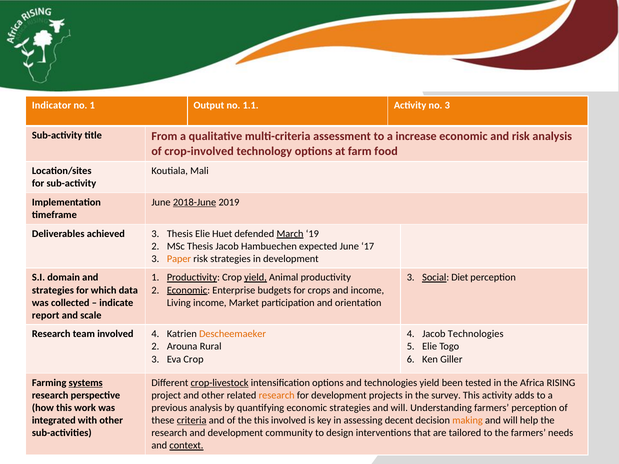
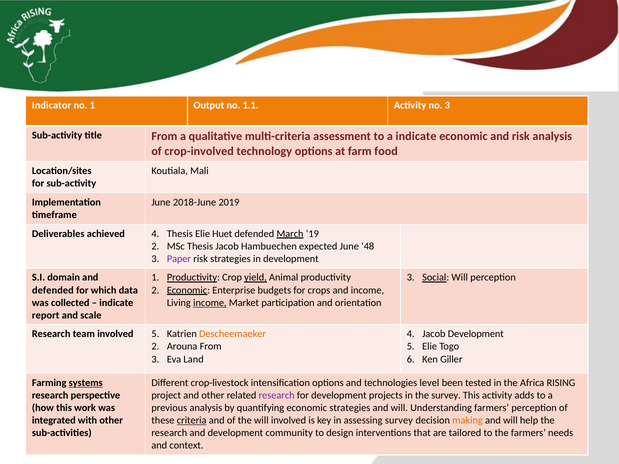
a increase: increase -> indicate (416, 137)
2018-June underline: present -> none (195, 202)
achieved 3: 3 -> 4 (155, 234)
17: 17 -> 48 (368, 246)
Paper colour: orange -> purple (179, 259)
Social Diet: Diet -> Will (460, 278)
strategies: strategies -> defended (53, 290)
income underline: none -> present (210, 303)
involved 4: 4 -> 5 (155, 334)
Jacob Technologies: Technologies -> Development (476, 334)
Arouna Rural: Rural -> From (211, 347)
Eva Crop: Crop -> Land (194, 359)
crop-livestock underline: present -> none (220, 383)
technologies yield: yield -> level (429, 383)
research colour: orange -> purple (277, 396)
the this: this -> will (261, 421)
assessing decent: decent -> survey (399, 421)
context underline: present -> none (186, 446)
